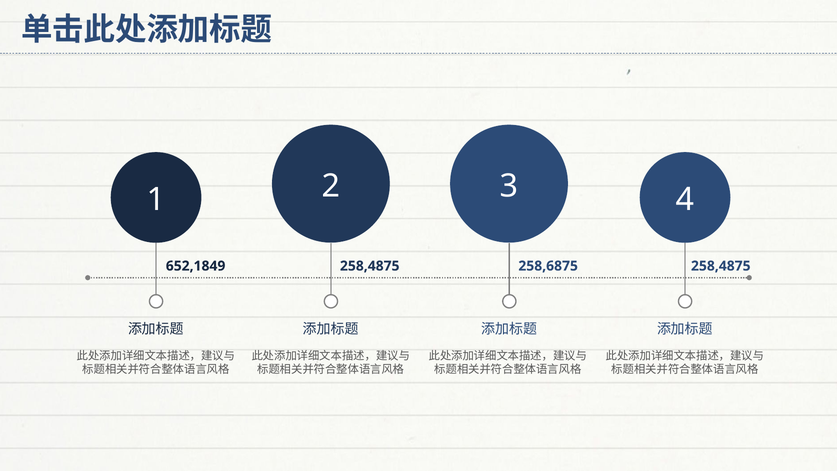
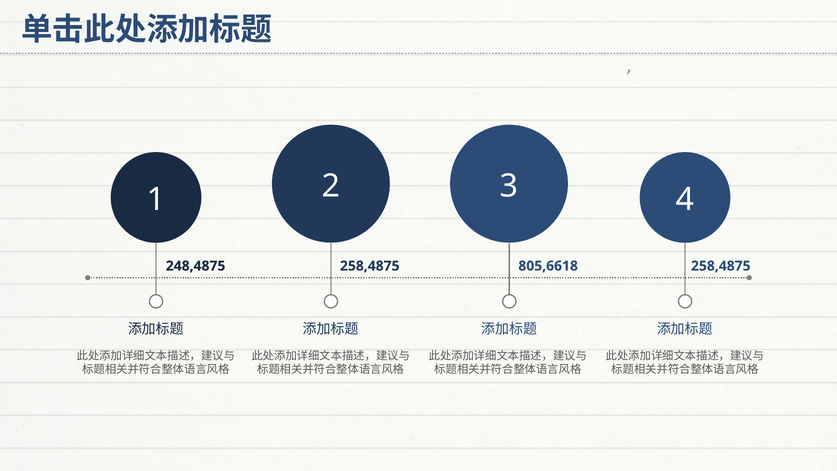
652,1849: 652,1849 -> 248,4875 (196, 266)
258,6875: 258,6875 -> 805,6618 (548, 266)
